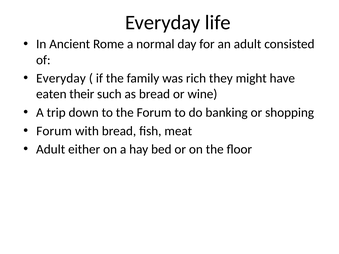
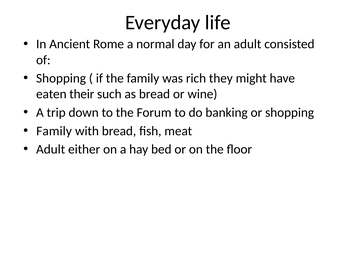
Everyday: Everyday -> Shopping (61, 78)
Forum: Forum -> Family (54, 131)
